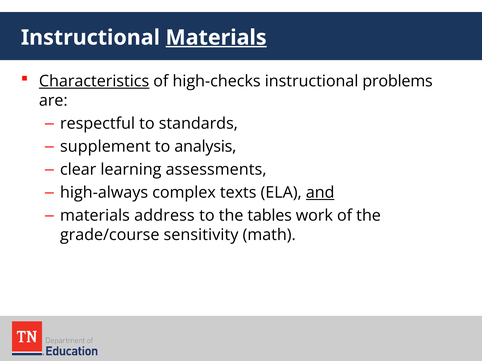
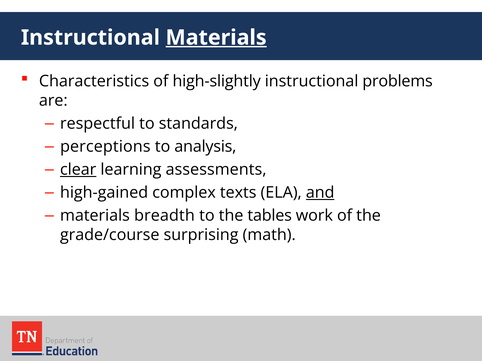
Characteristics underline: present -> none (94, 81)
high-checks: high-checks -> high-slightly (217, 81)
supplement: supplement -> perceptions (105, 147)
clear underline: none -> present (78, 170)
high-always: high-always -> high-gained (104, 193)
address: address -> breadth (164, 216)
sensitivity: sensitivity -> surprising (201, 235)
